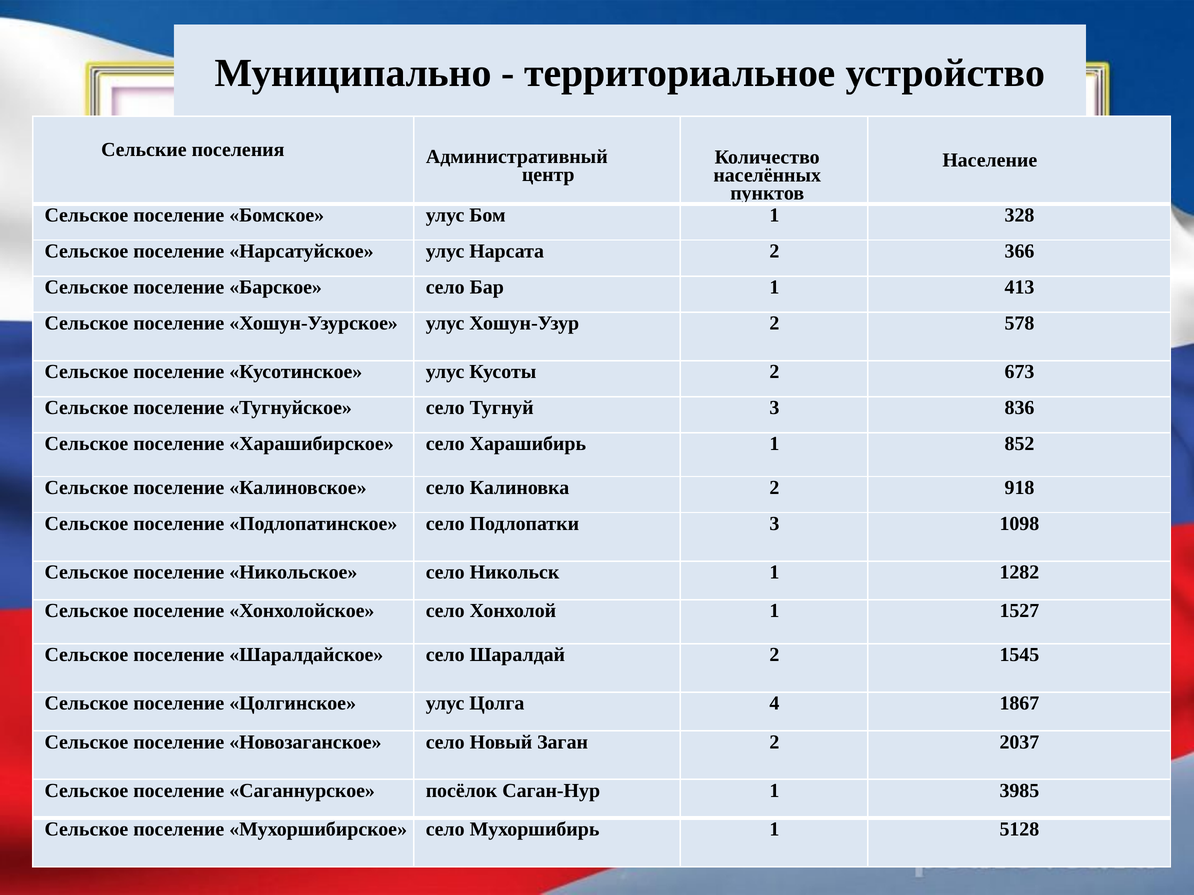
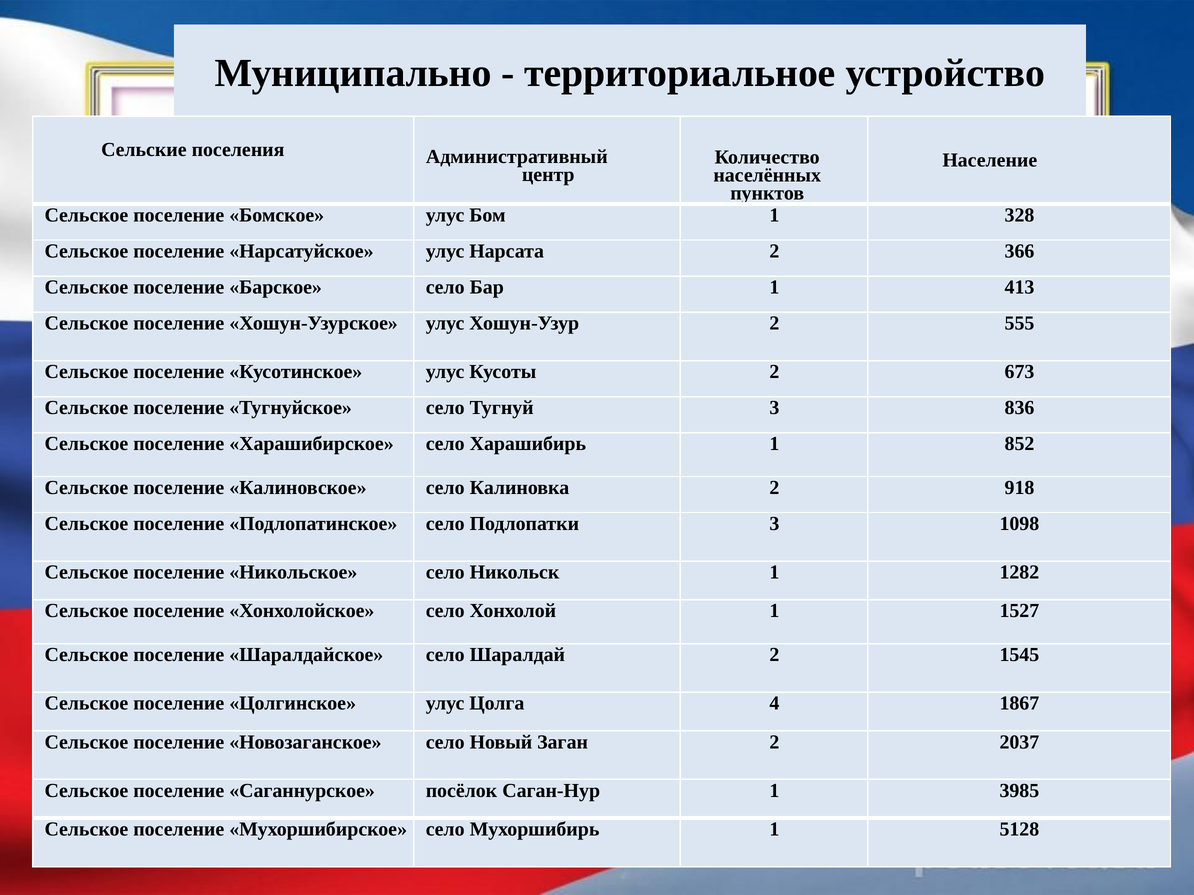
578: 578 -> 555 (1020, 323)
